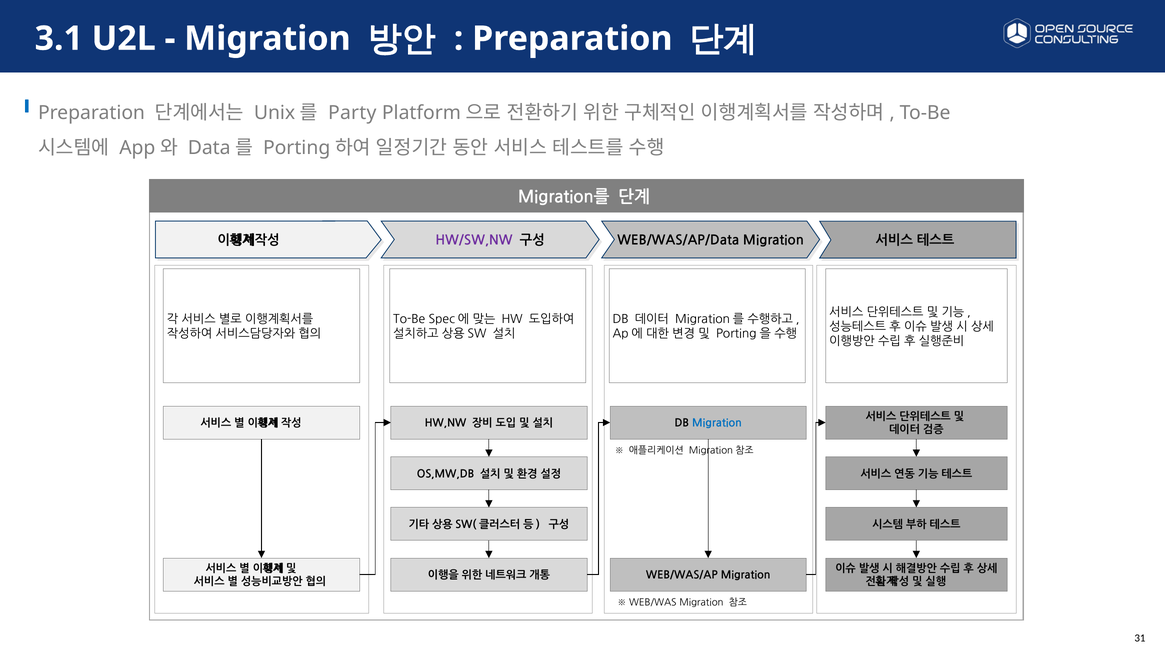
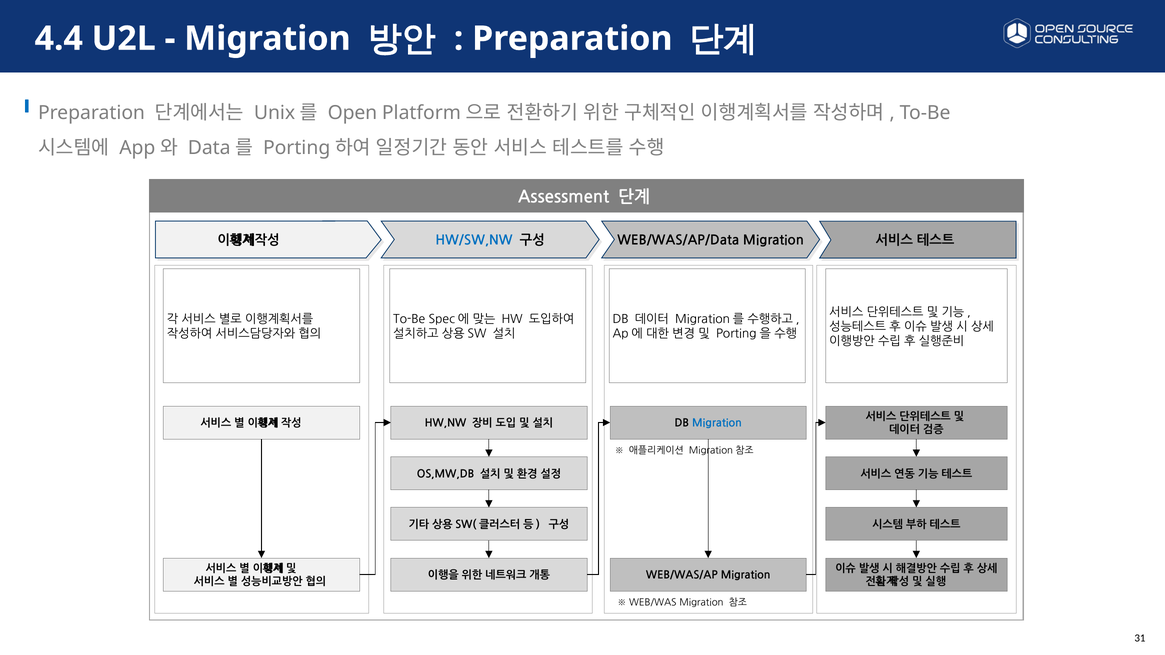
3.1: 3.1 -> 4.4 (59, 39)
Party: Party -> Open (352, 113)
Migration를: Migration를 -> Assessment (564, 197)
HW/SW,NW colour: purple -> blue (474, 240)
